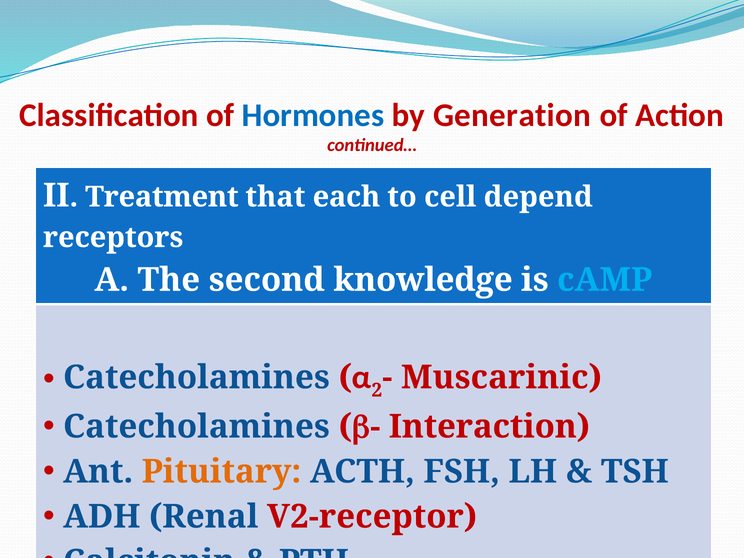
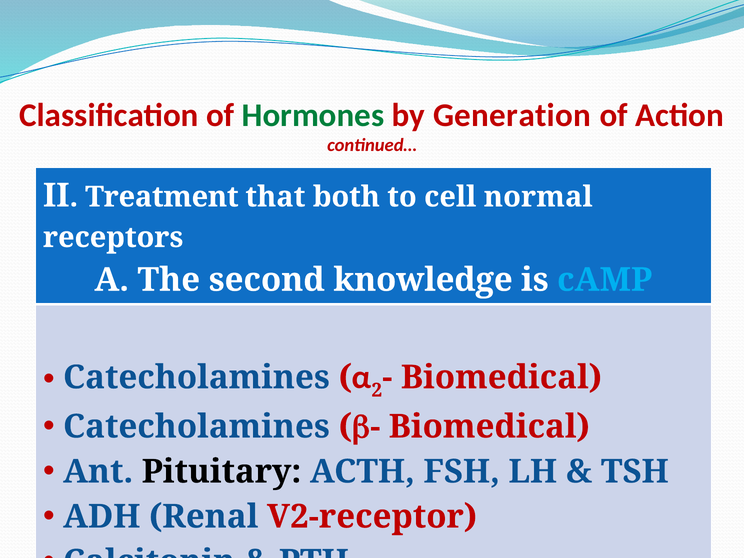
Hormones colour: blue -> green (313, 115)
each: each -> both (346, 197)
depend: depend -> normal (538, 197)
Muscarinic: Muscarinic -> Biomedical (501, 377)
Interaction: Interaction -> Biomedical (489, 427)
Pituitary colour: orange -> black (222, 472)
